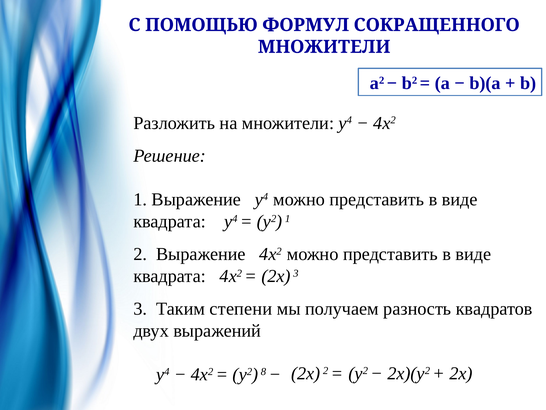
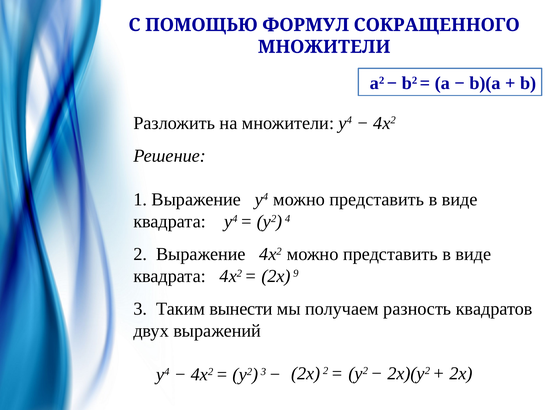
y2 1: 1 -> 4 (288, 218)
2х 3: 3 -> 9 (296, 273)
степени: степени -> вынести (241, 309)
y2 8: 8 -> 3 (263, 371)
